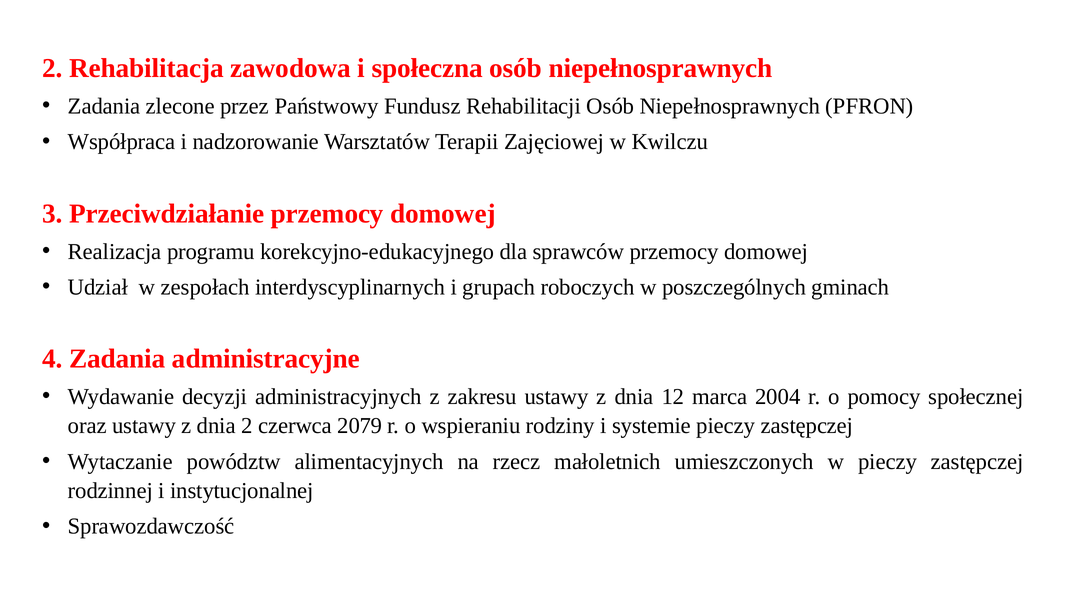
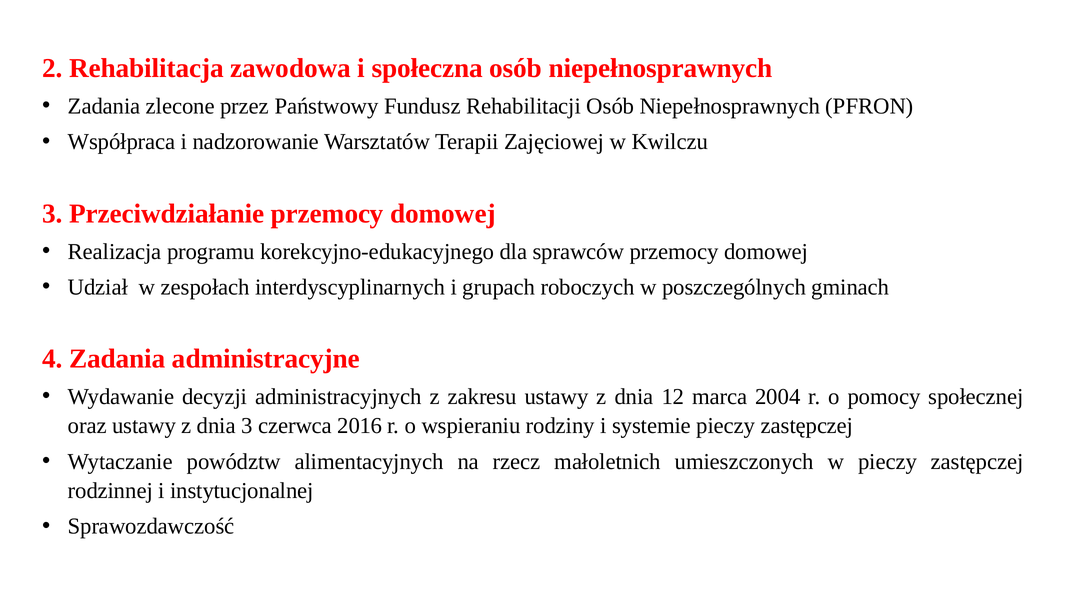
dnia 2: 2 -> 3 (247, 426)
2079: 2079 -> 2016 (360, 426)
